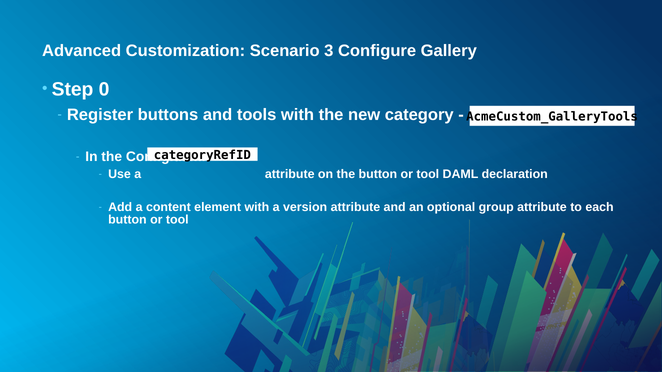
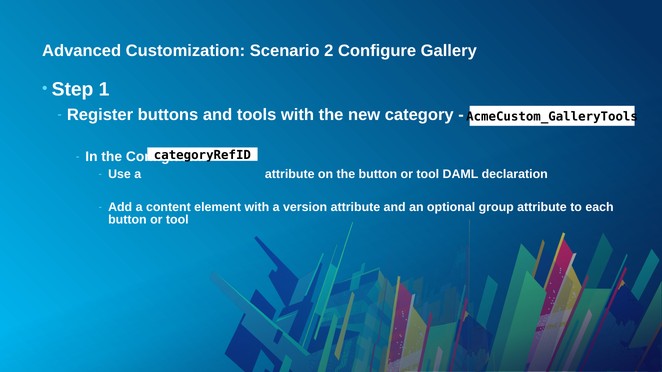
3: 3 -> 2 (329, 51)
0: 0 -> 1 (104, 90)
